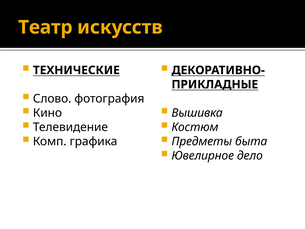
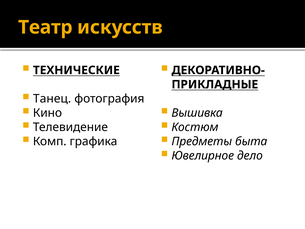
Слово: Слово -> Танец (52, 99)
